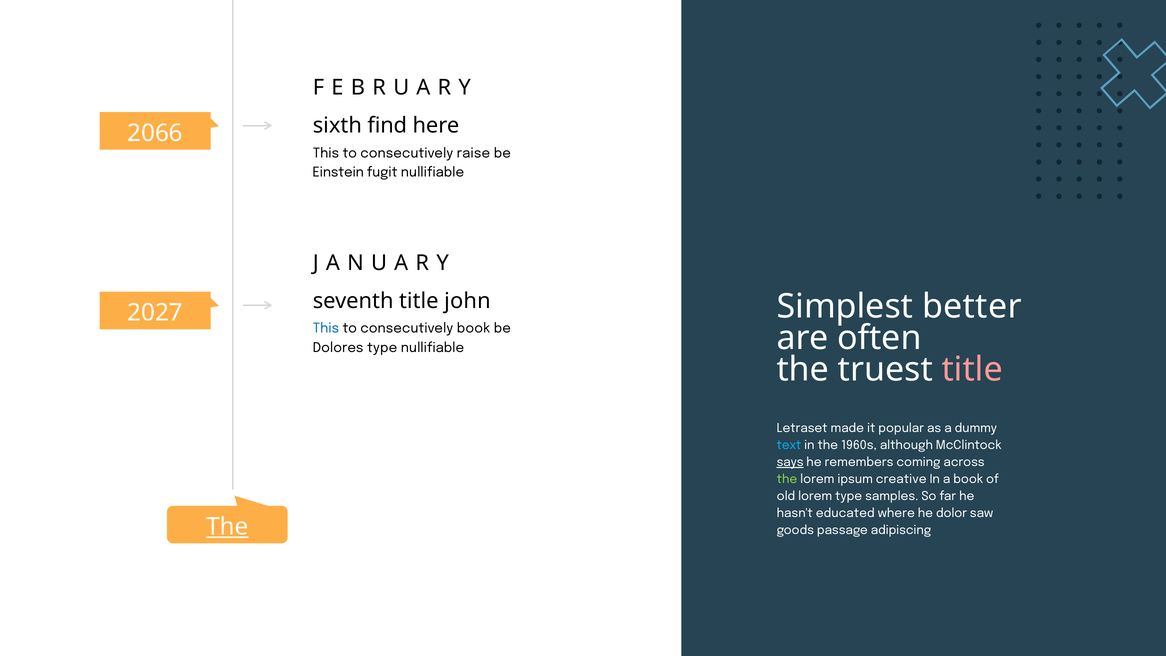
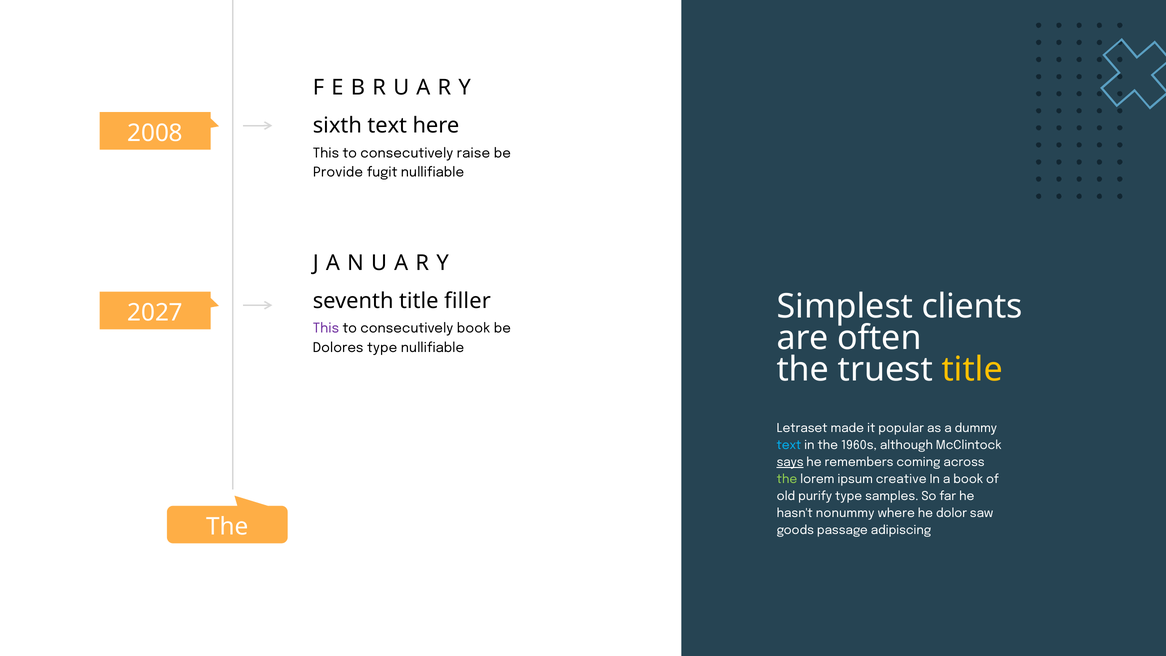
sixth find: find -> text (387, 126)
2066: 2066 -> 2008 (155, 133)
Einstein: Einstein -> Provide (338, 172)
john: john -> filler (467, 301)
better: better -> clients (972, 306)
This colour: blue -> purple (326, 328)
title colour: pink -> yellow (972, 369)
old lorem: lorem -> purify (815, 496)
educated: educated -> nonummy (845, 513)
The underline: present -> none (227, 527)
